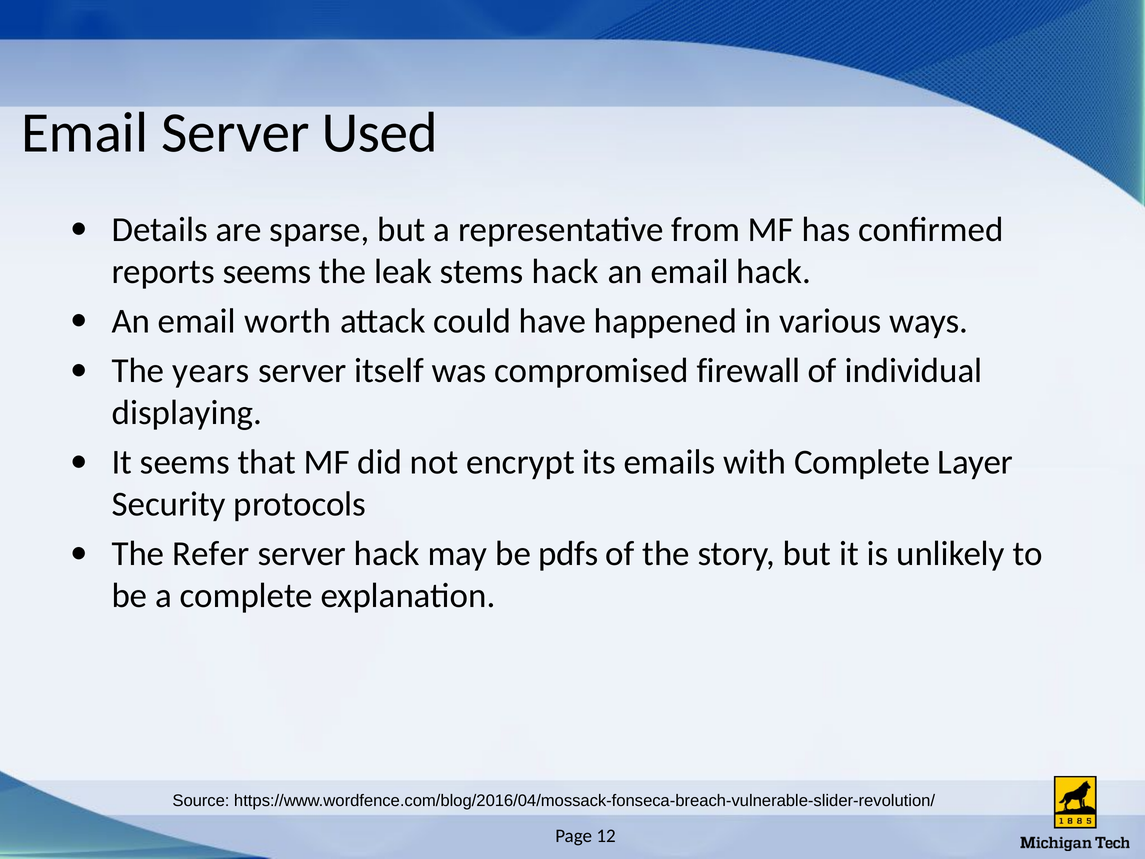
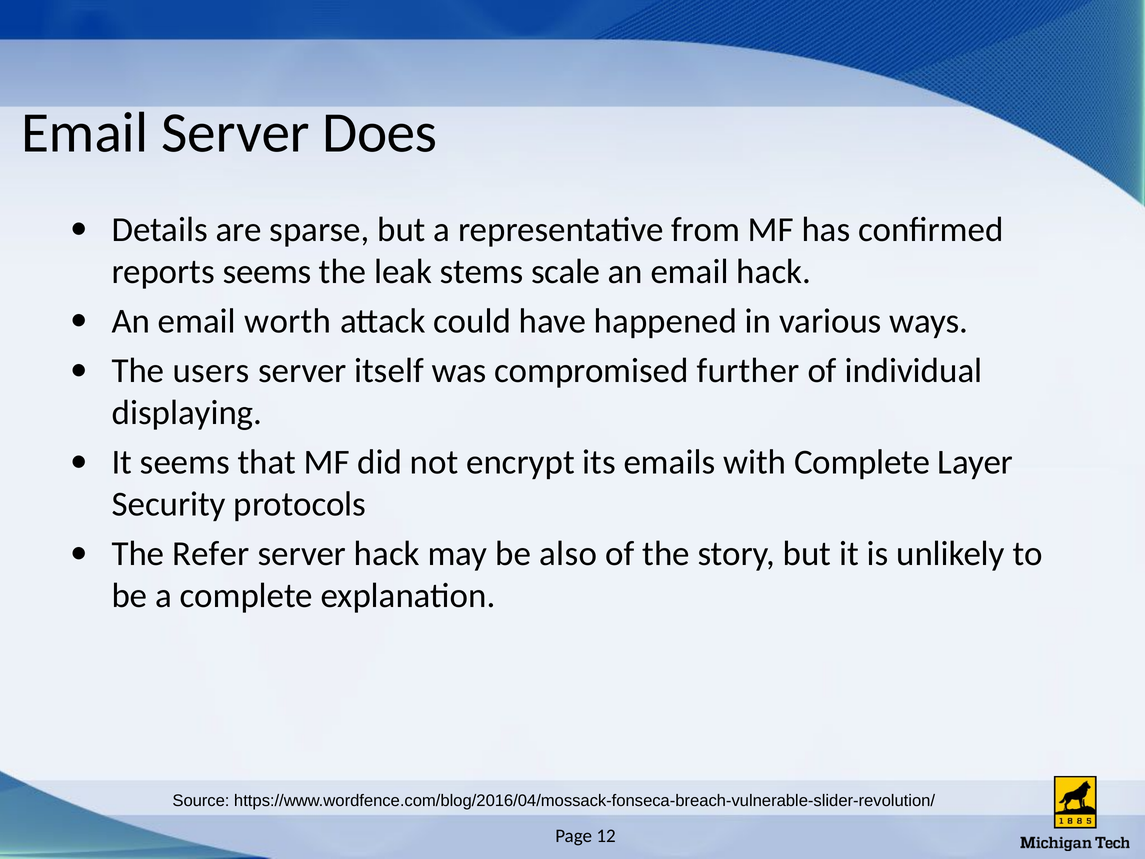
Used: Used -> Does (380, 133)
stems hack: hack -> scale (566, 271)
years: years -> users (211, 370)
firewall: firewall -> further (748, 370)
pdfs: pdfs -> also (568, 553)
